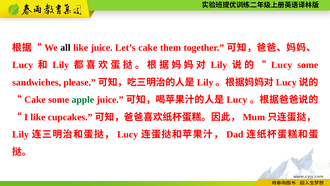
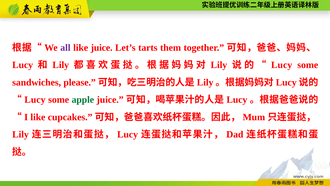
all colour: black -> purple (65, 48)
Let’s cake: cake -> tarts (148, 48)
Cake: Cake -> Lucy (35, 100)
